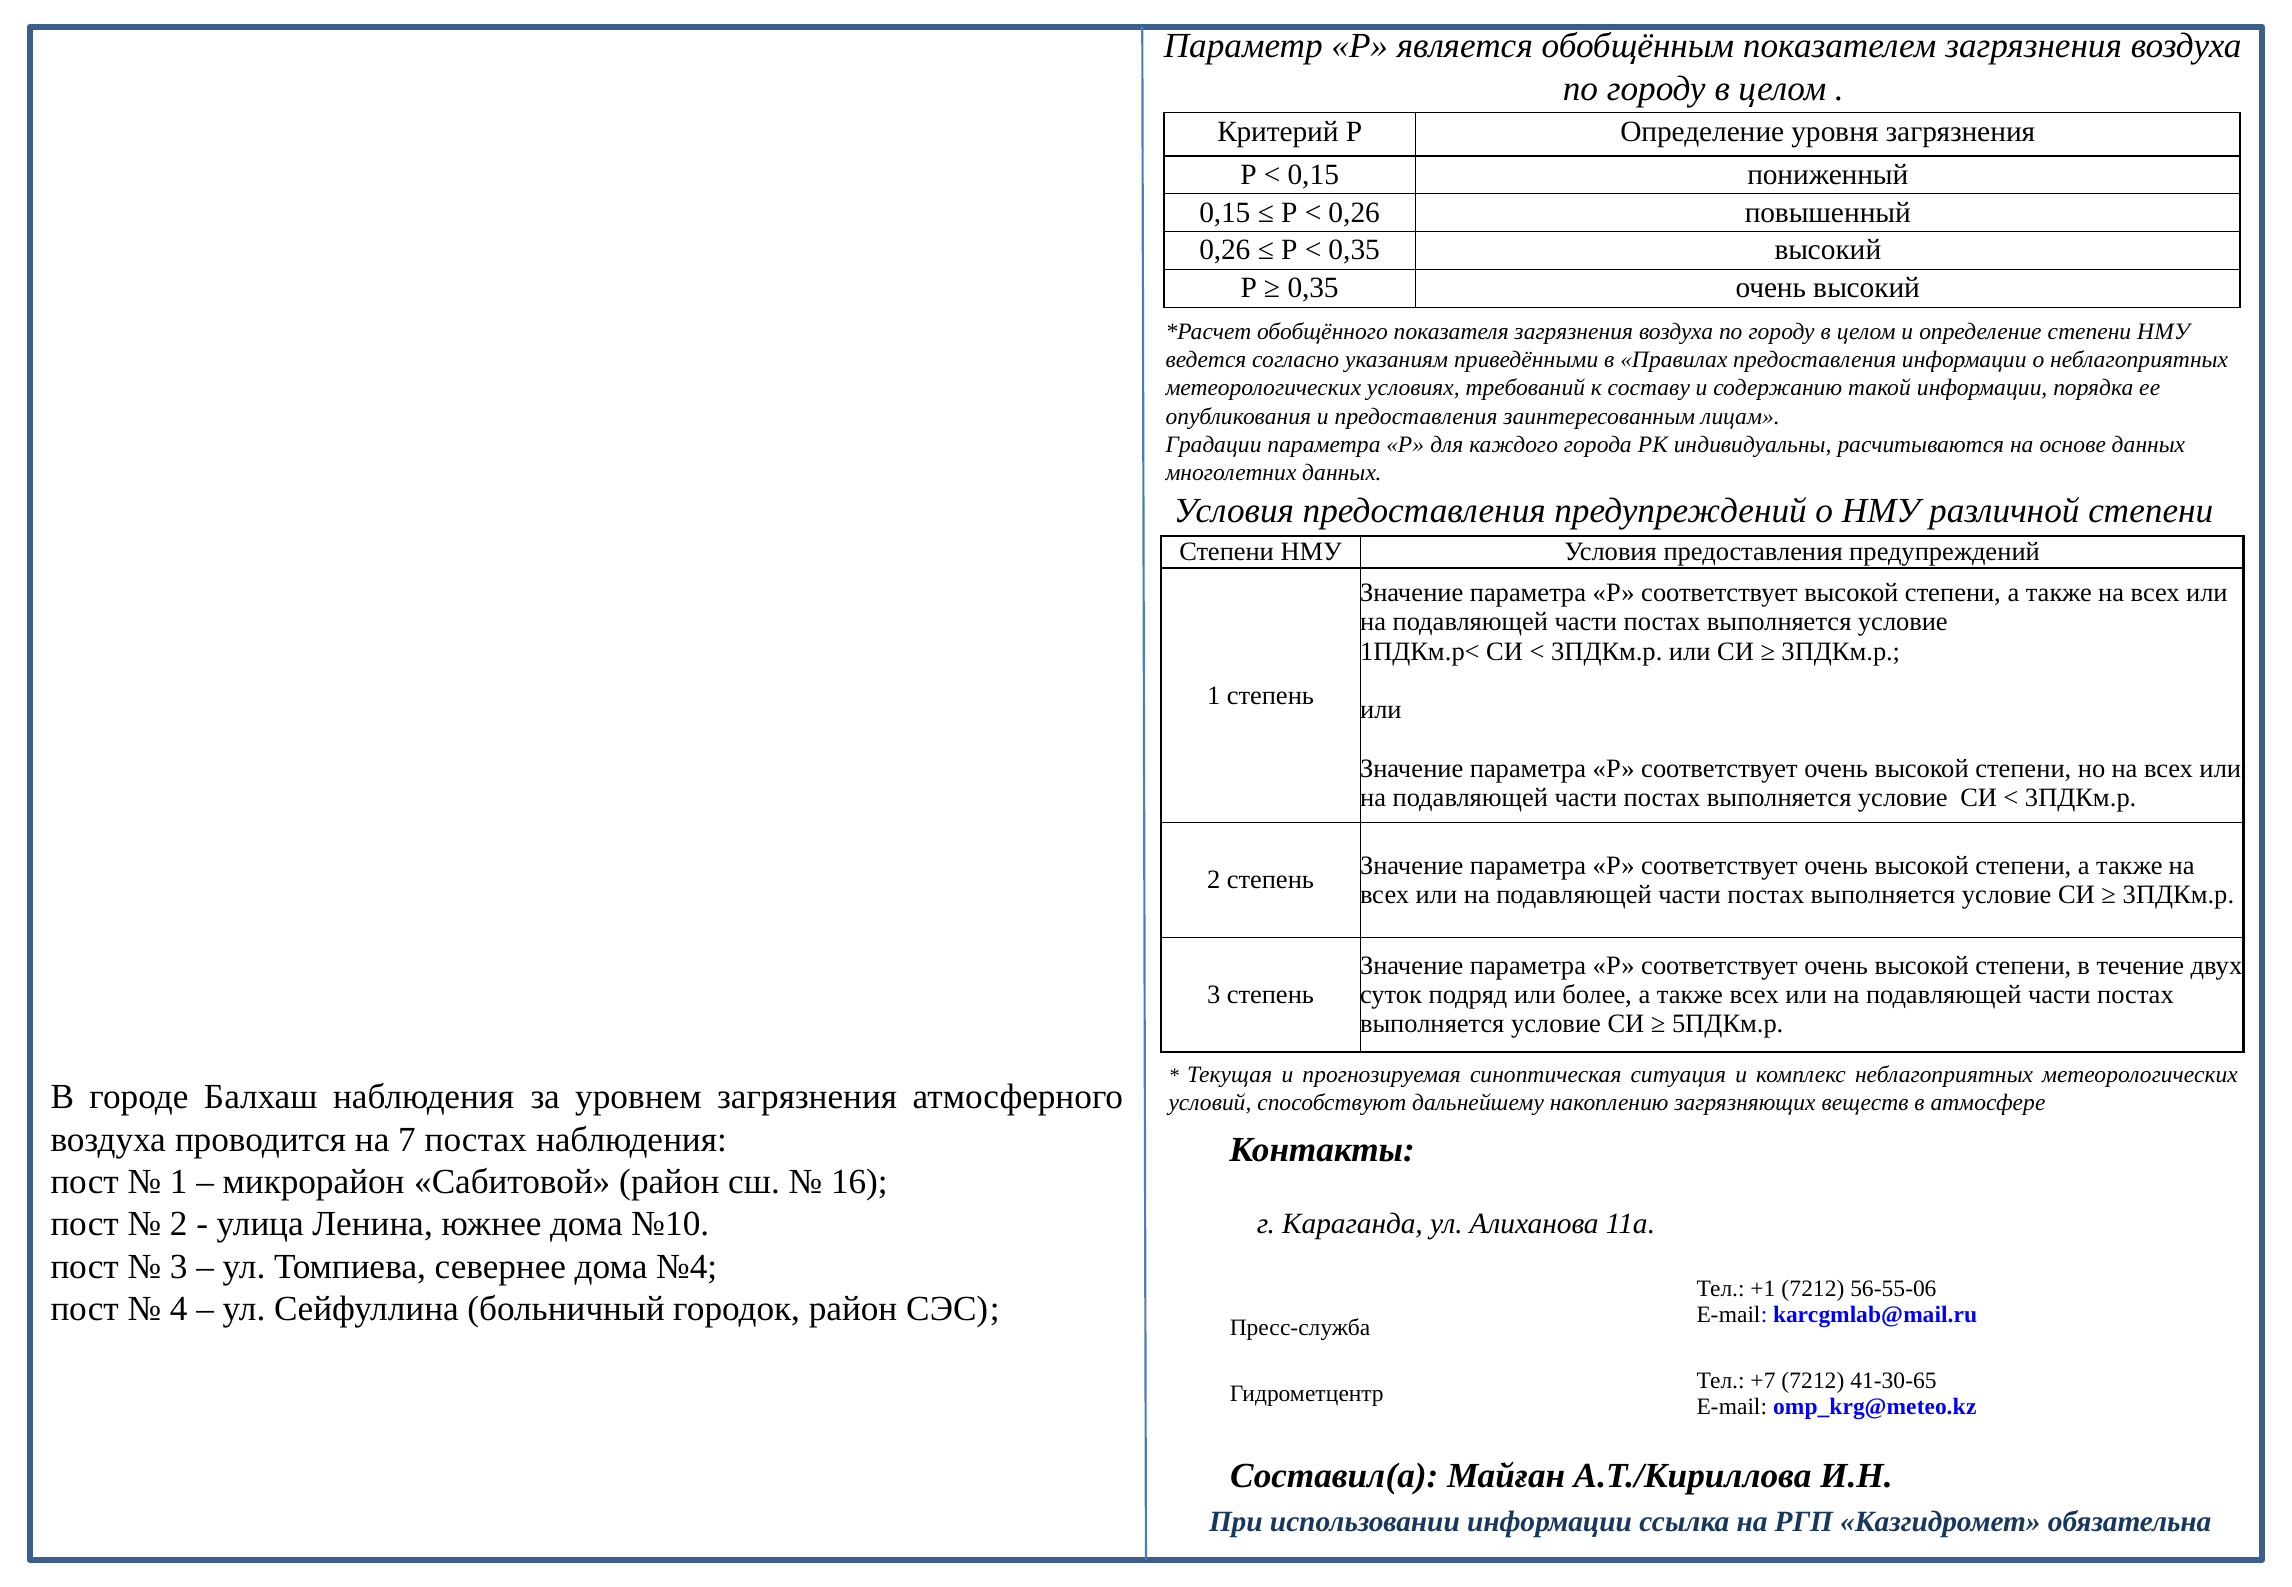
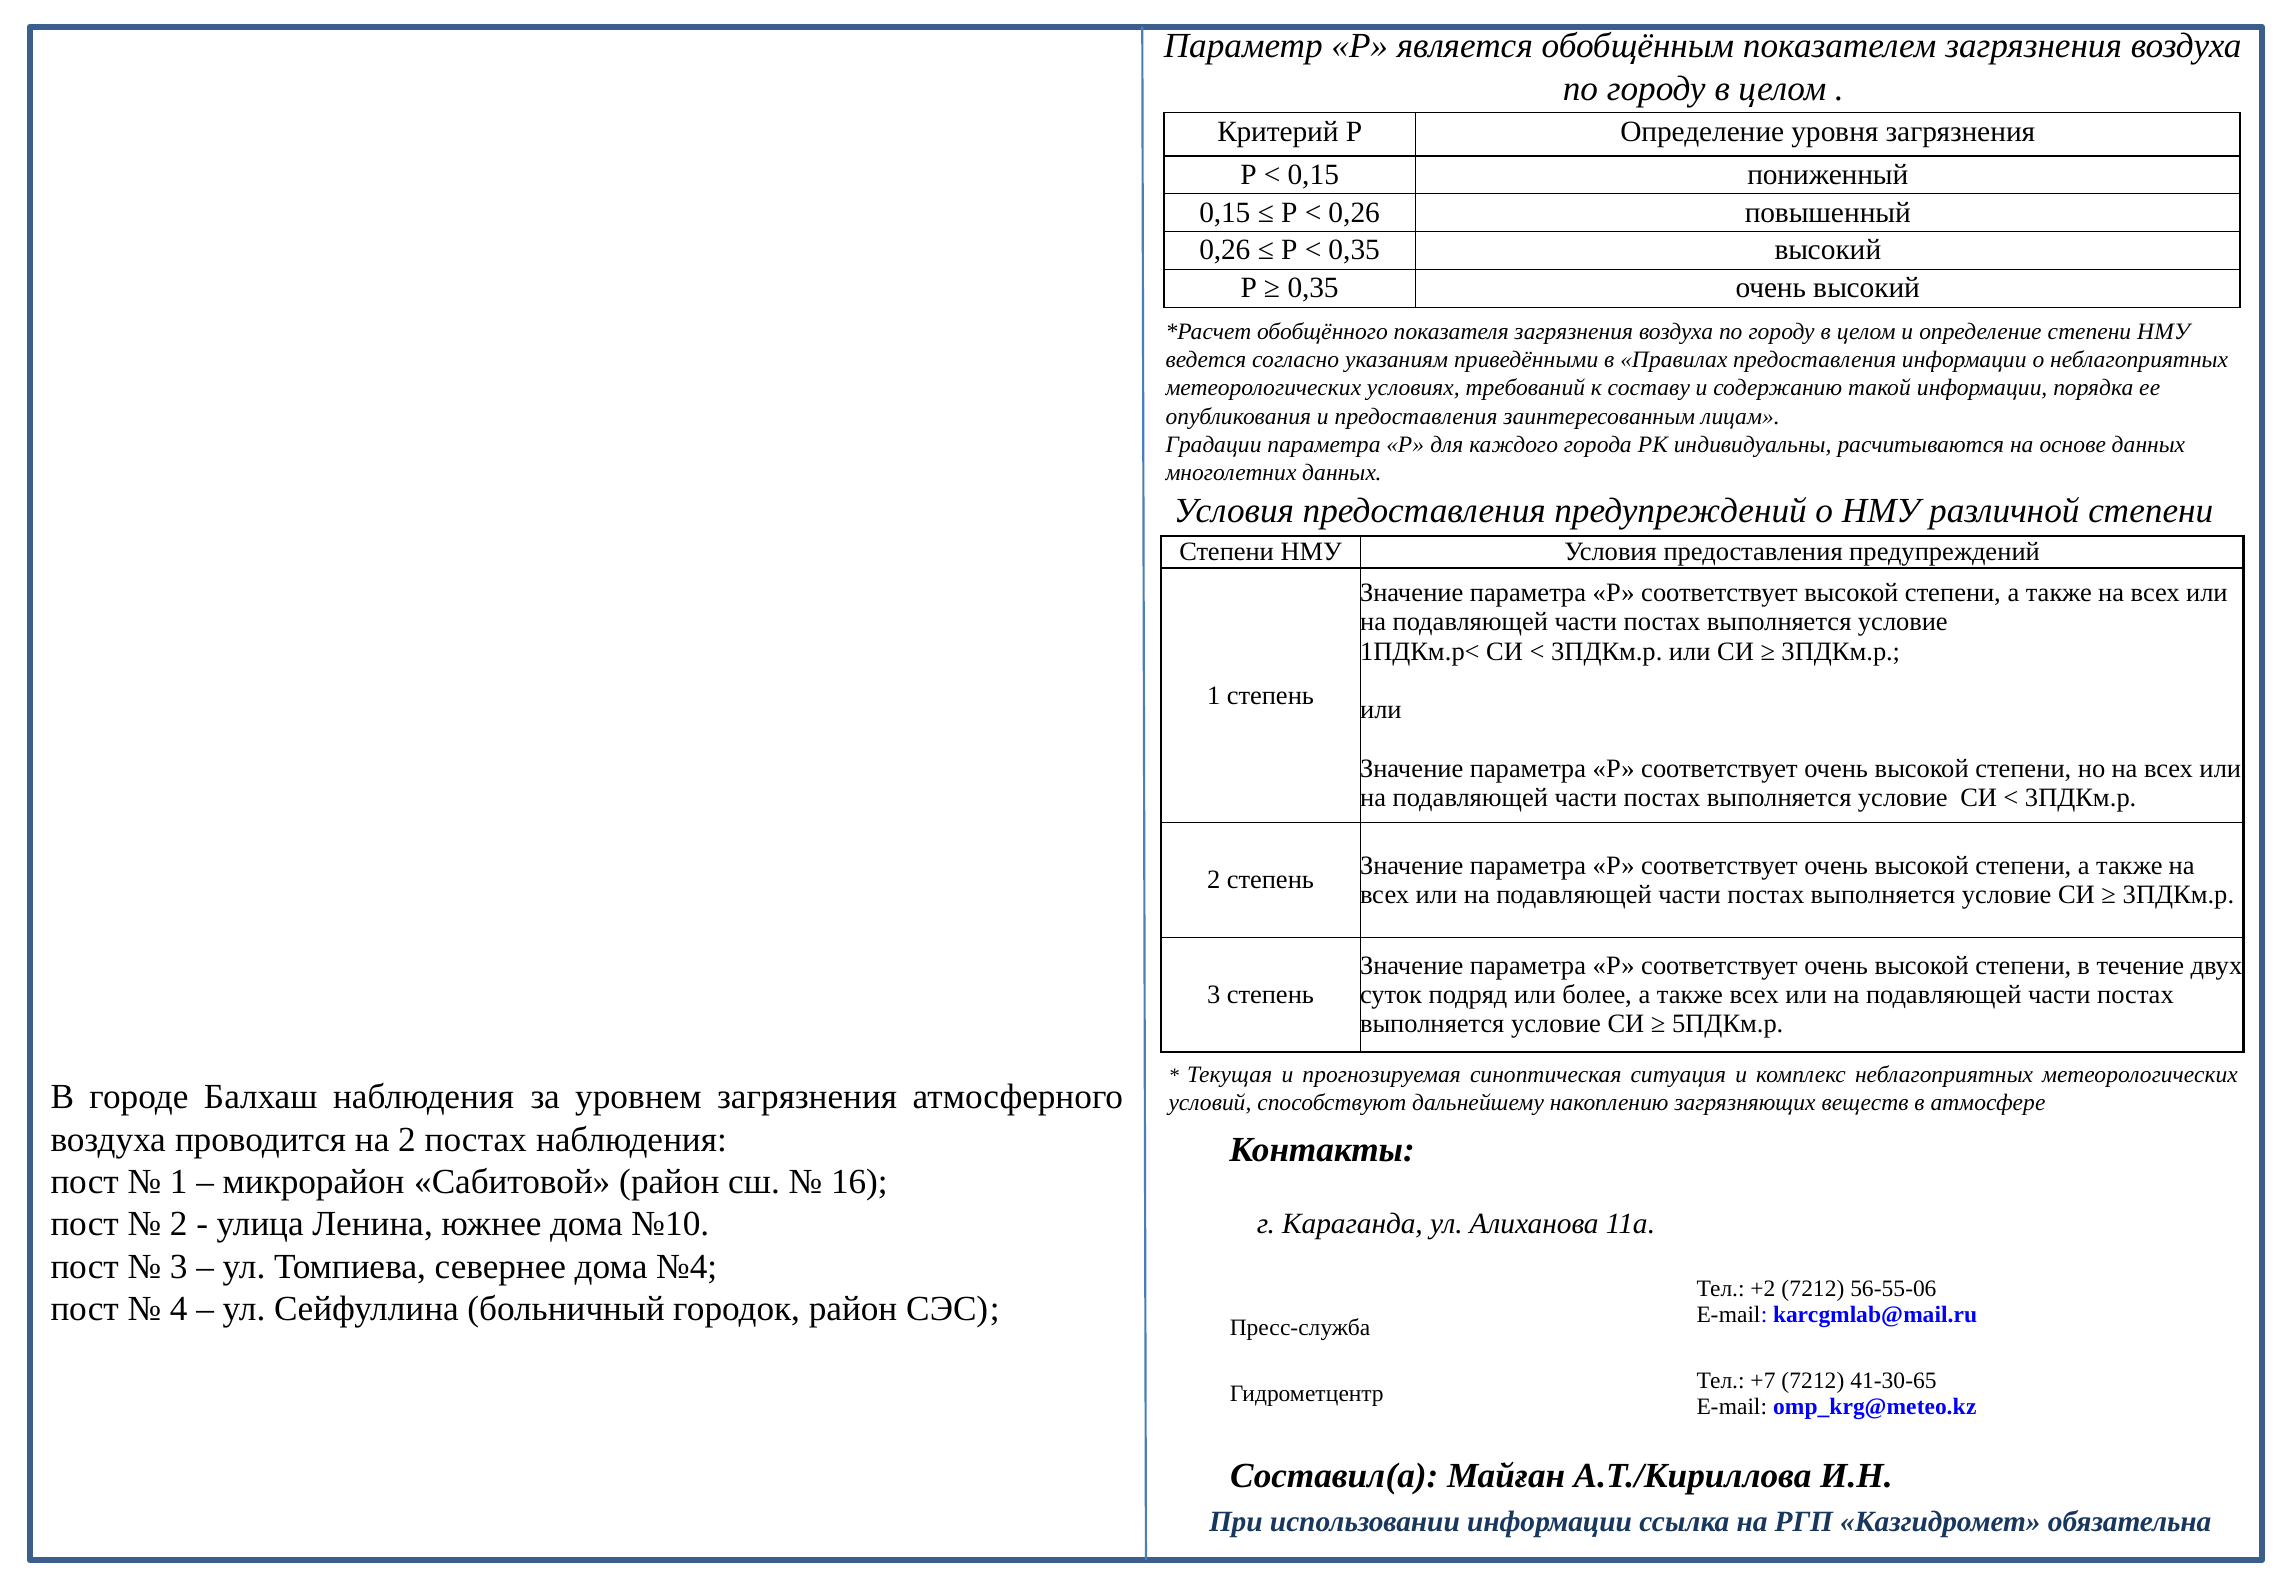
на 7: 7 -> 2 (407, 1139)
+1: +1 -> +2 (1763, 1288)
